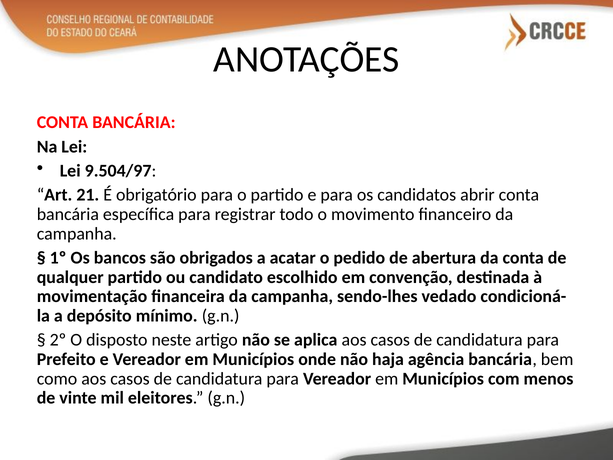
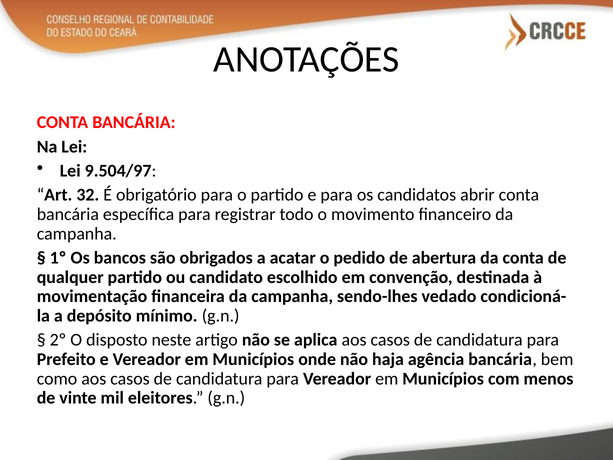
21: 21 -> 32 (88, 195)
